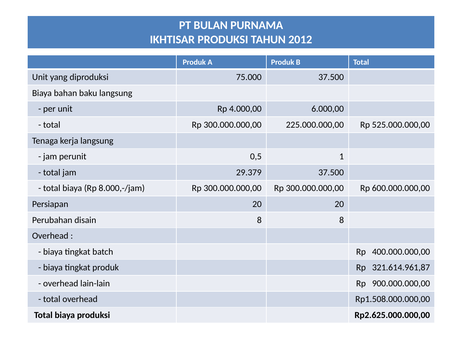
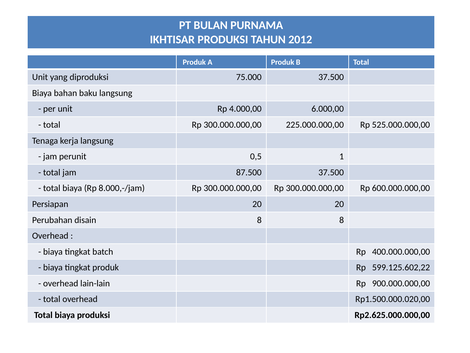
29.379: 29.379 -> 87.500 (249, 172)
321.614.961,87: 321.614.961,87 -> 599.125.602,22 (401, 267)
Rp1.508.000.000,00: Rp1.508.000.000,00 -> Rp1.500.000.020,00 (393, 299)
